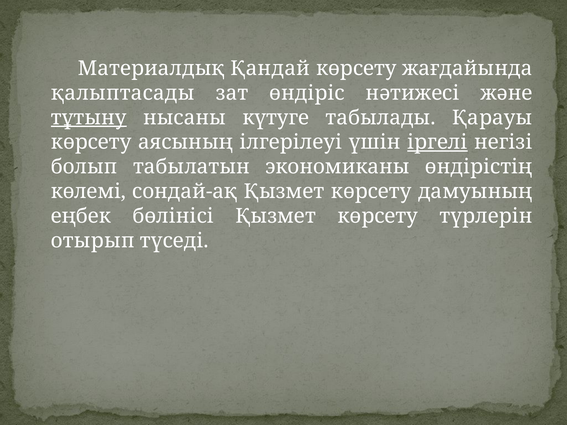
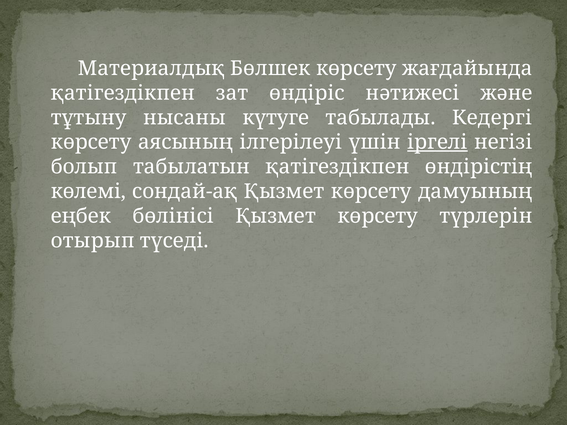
Қандай: Қандай -> Бөлшек (270, 68)
қалыптасады: қалыптасады -> қатігездікпен (123, 93)
тұтыну underline: present -> none (89, 118)
Қарауы: Қарауы -> Кедергі (492, 118)
табылатын экономиканы: экономиканы -> қатігездікпен (337, 167)
